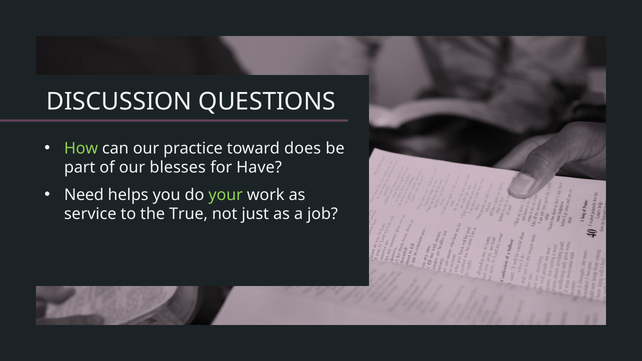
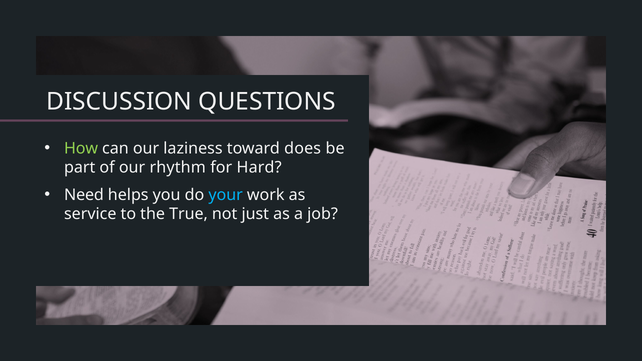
practice: practice -> laziness (193, 148)
blesses: blesses -> rhythm (178, 168)
Have: Have -> Hard (259, 168)
your colour: light green -> light blue (226, 195)
